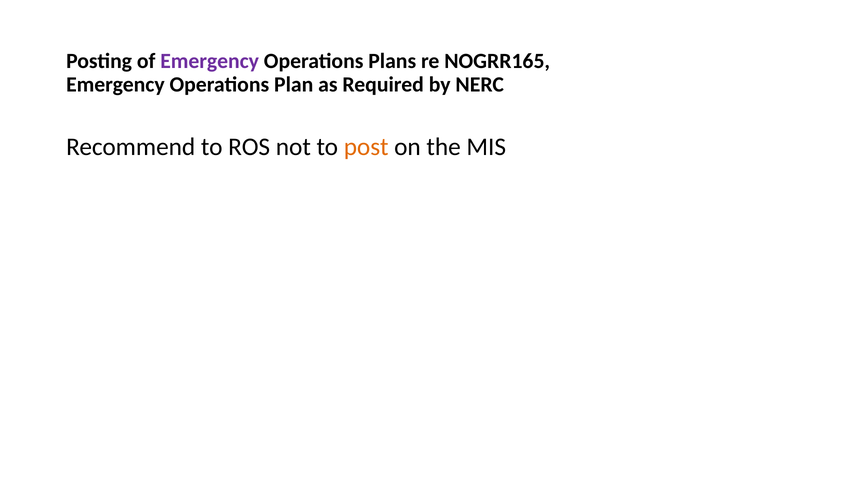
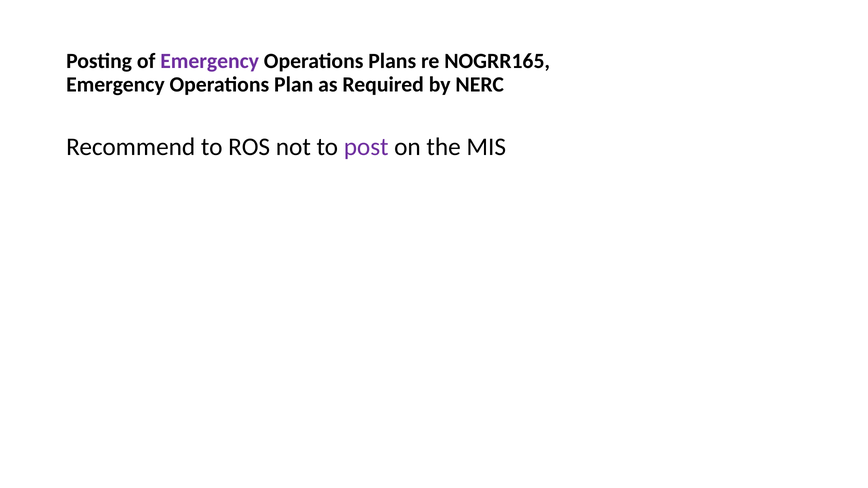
post colour: orange -> purple (366, 147)
